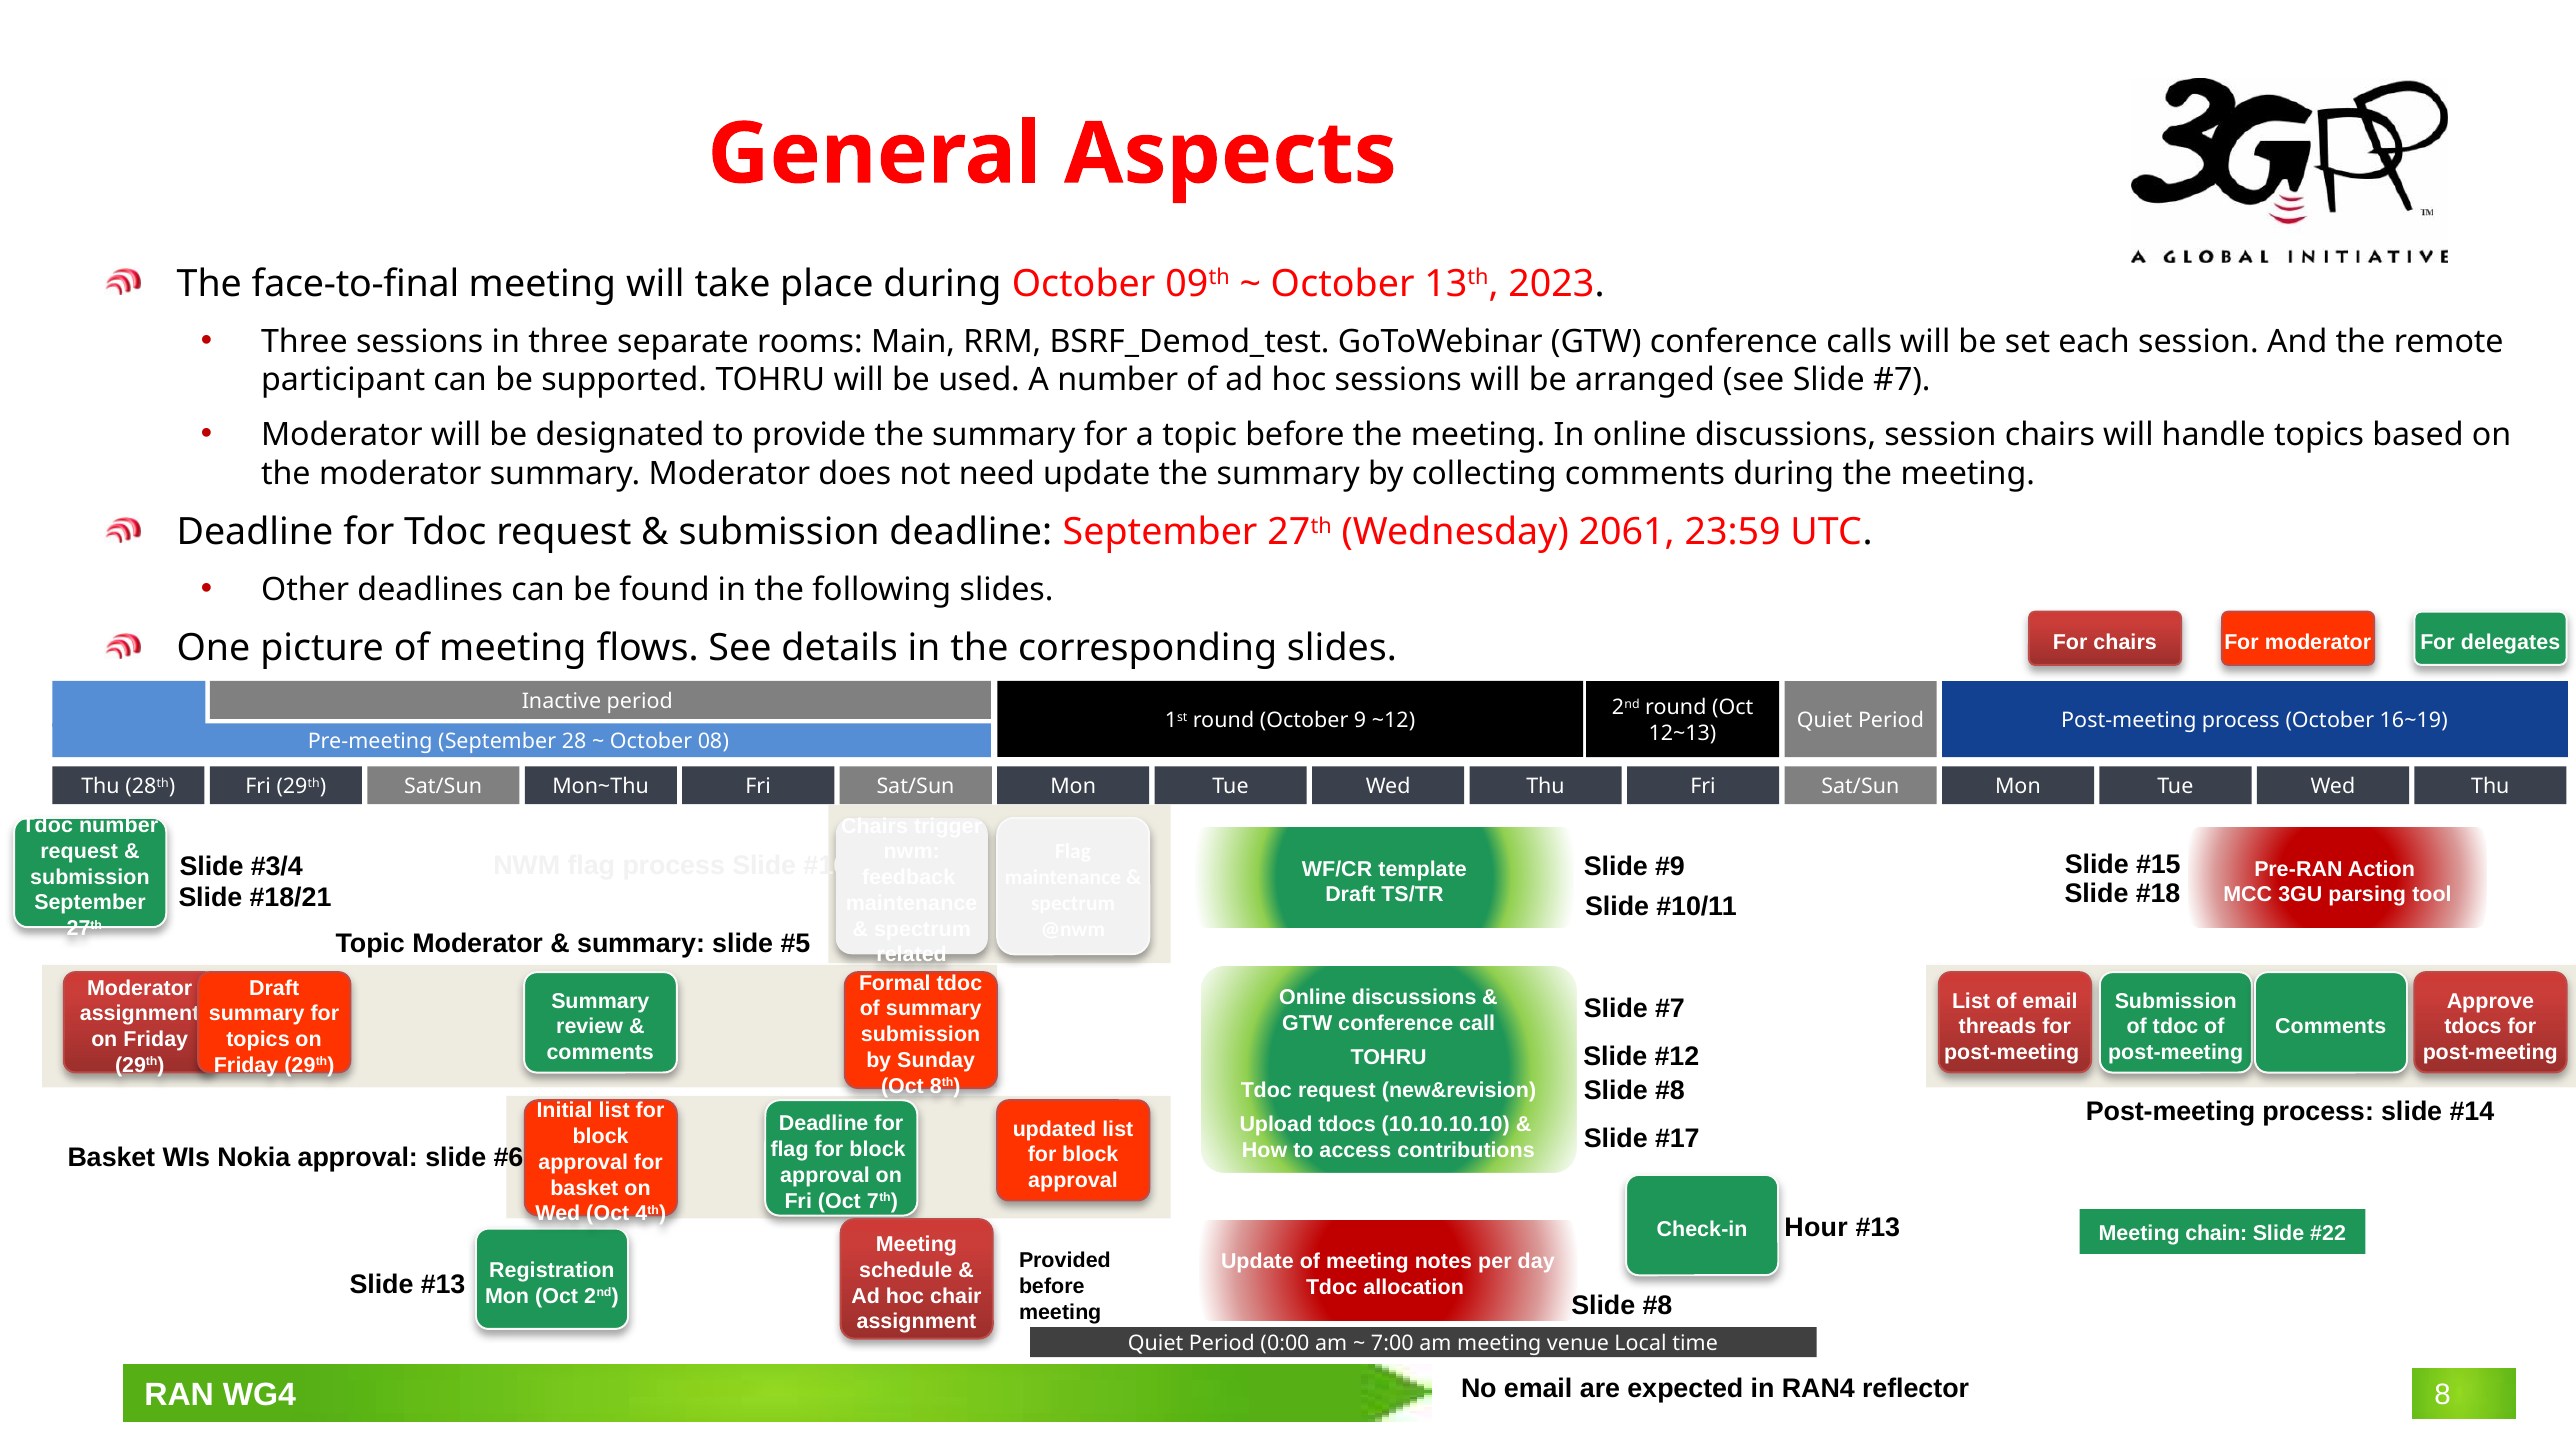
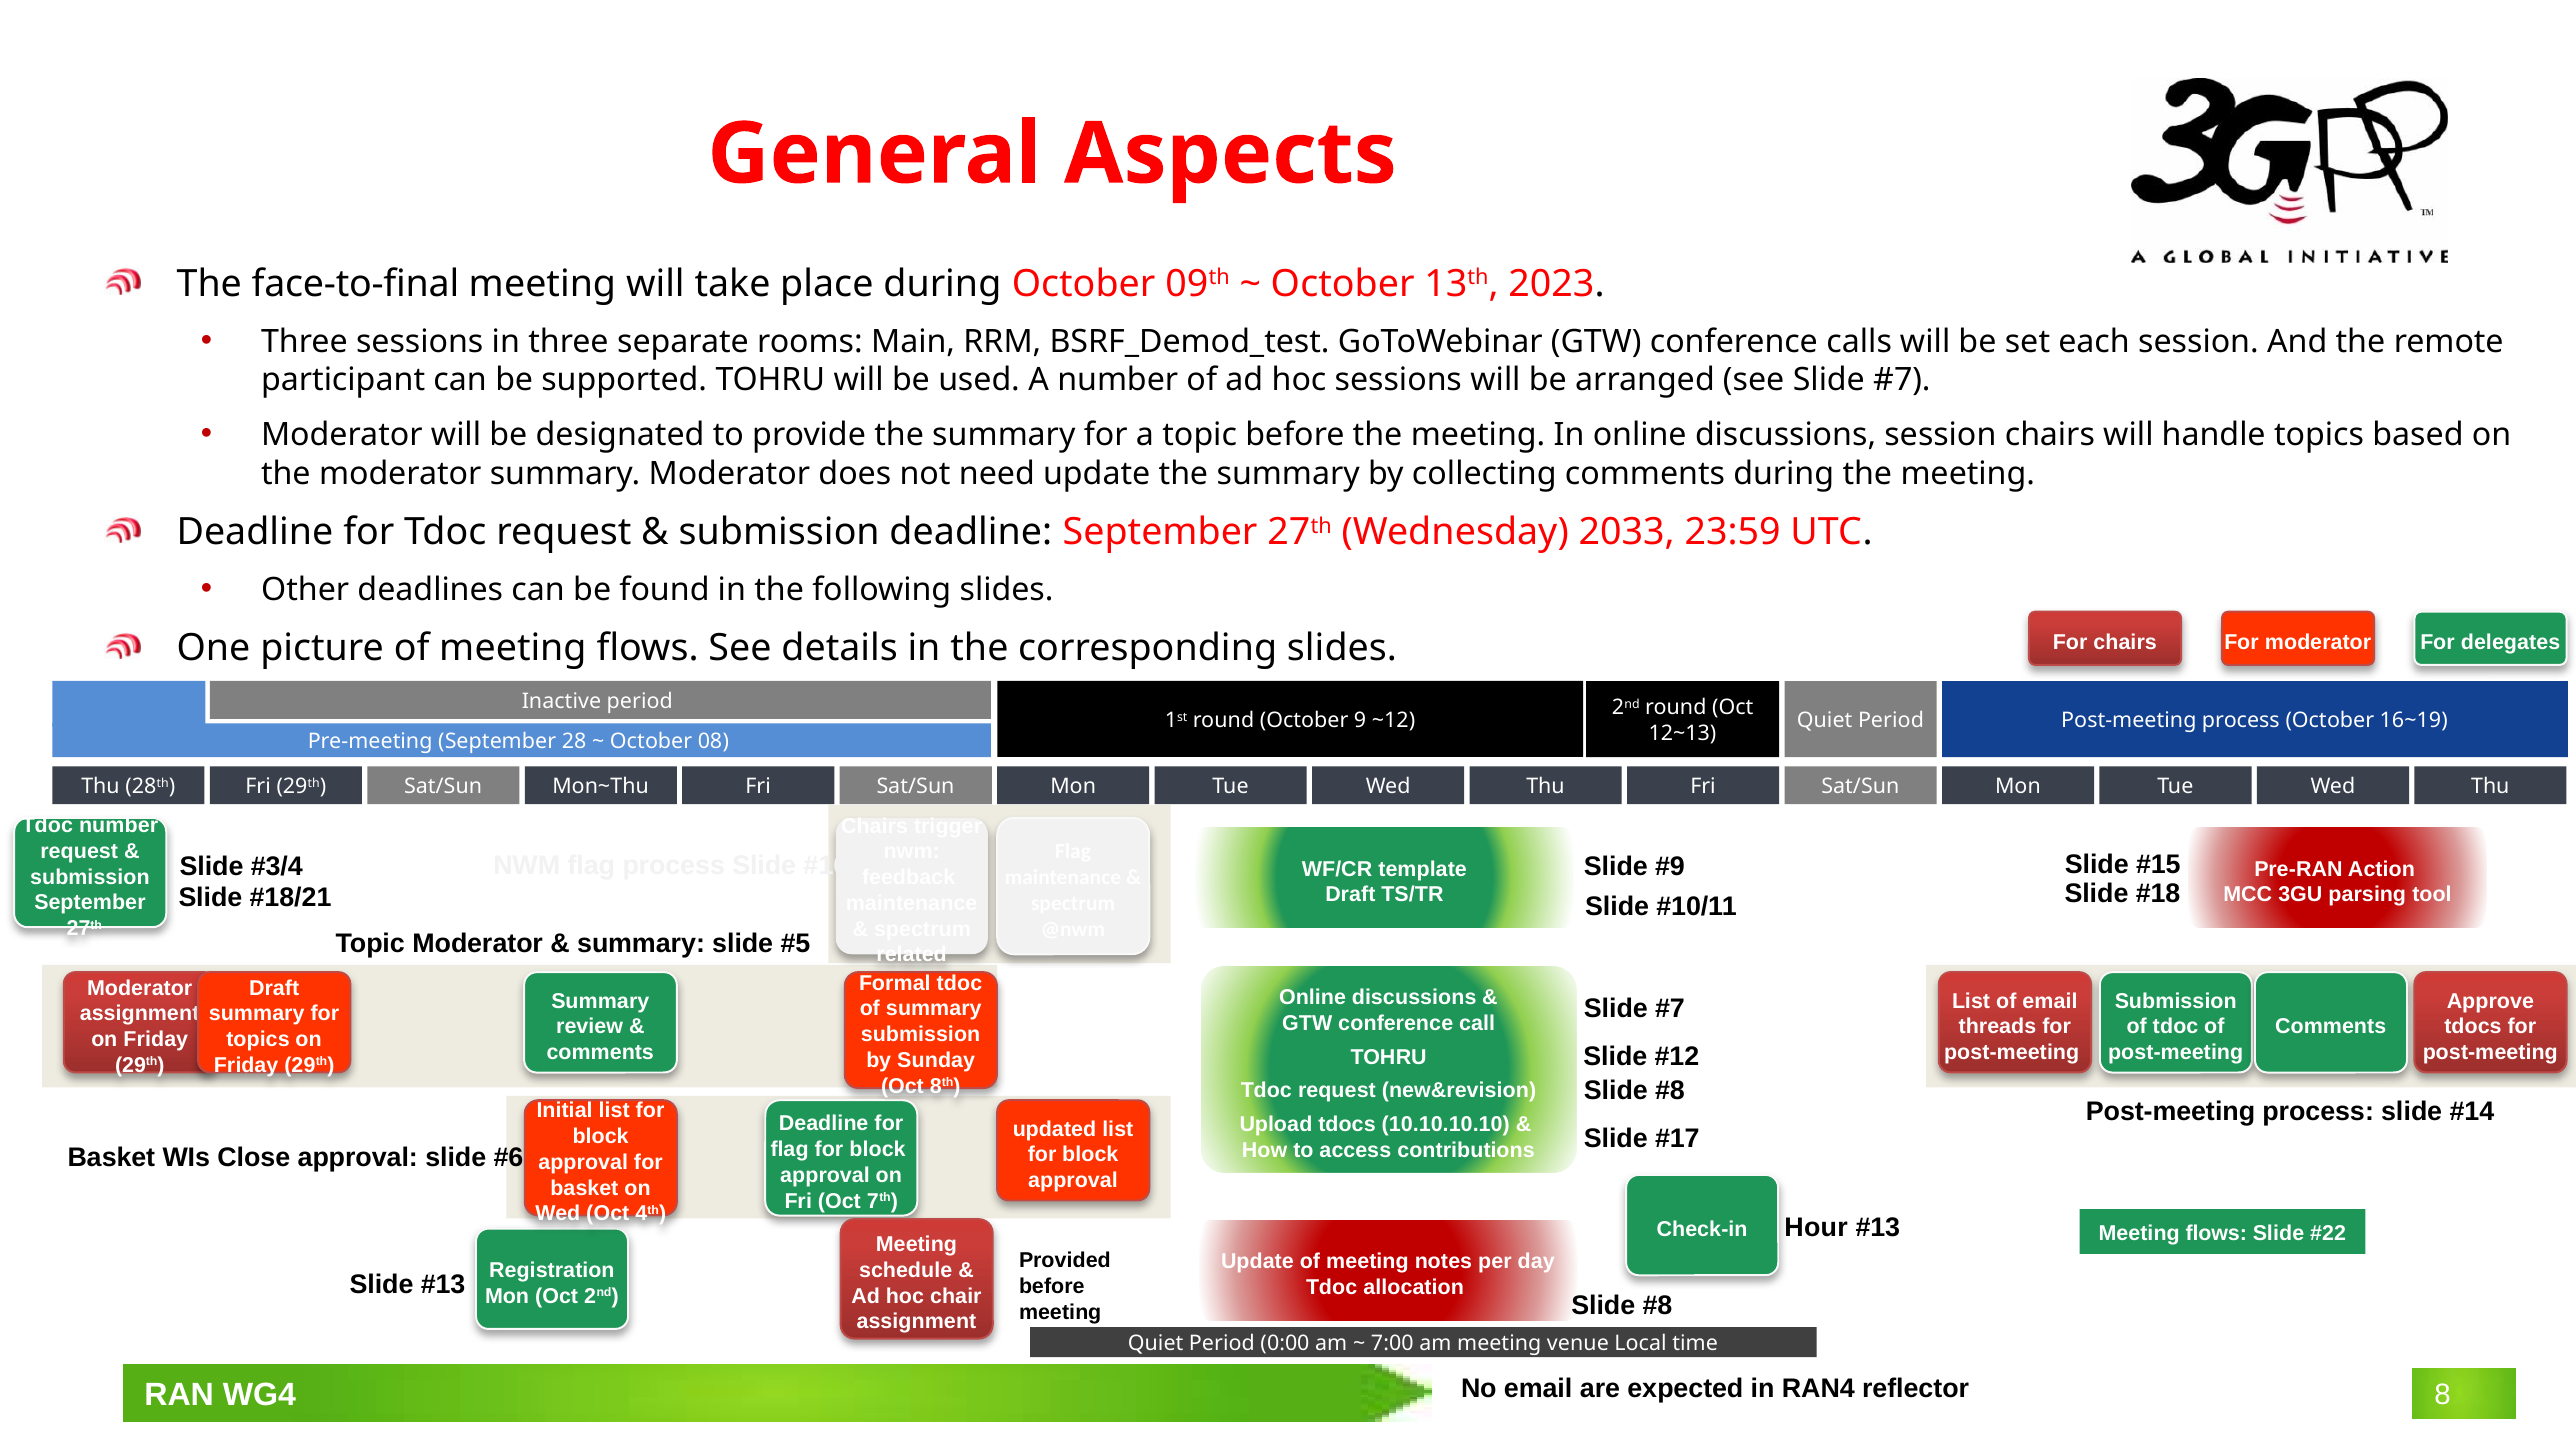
2061: 2061 -> 2033 (1627, 532)
Nokia: Nokia -> Close (254, 1157)
chain: chain -> flows (2216, 1233)
